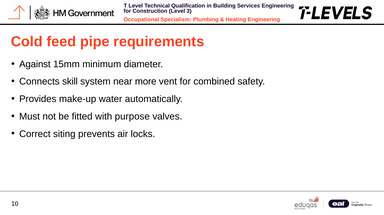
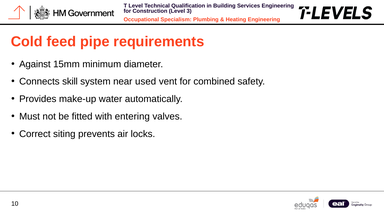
more: more -> used (146, 81)
purpose: purpose -> entering (132, 116)
